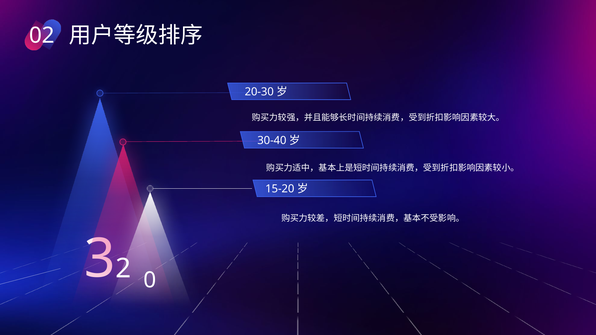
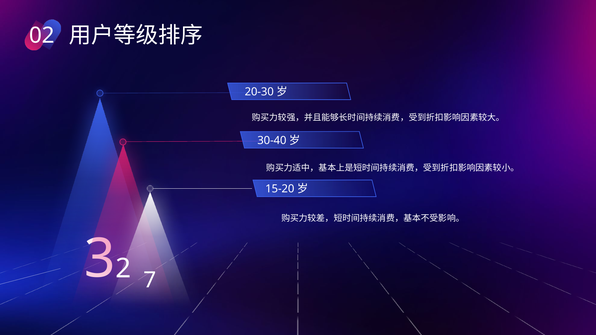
0: 0 -> 7 (150, 280)
